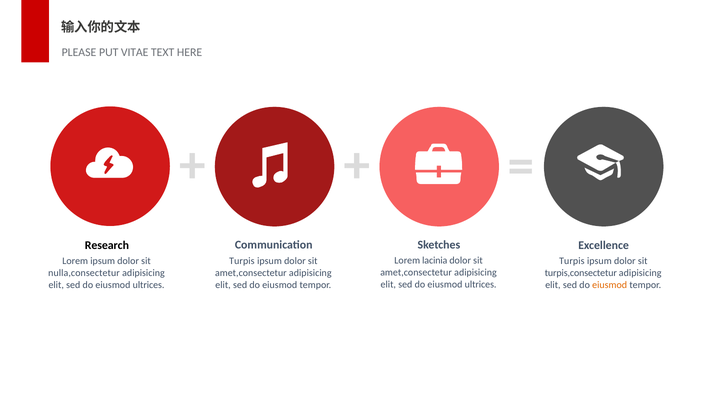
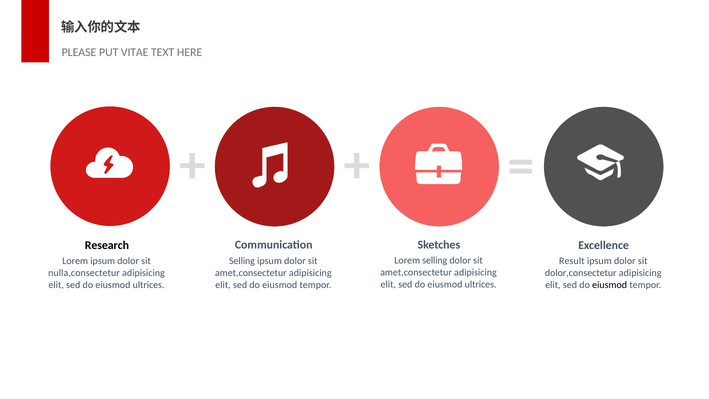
Lorem lacinia: lacinia -> selling (435, 261)
Turpis: Turpis -> Selling (242, 261)
Turpis: Turpis -> Result (572, 261)
turpis,consectetur: turpis,consectetur -> dolor,consectetur (581, 273)
eiusmod colour: orange -> black (610, 285)
